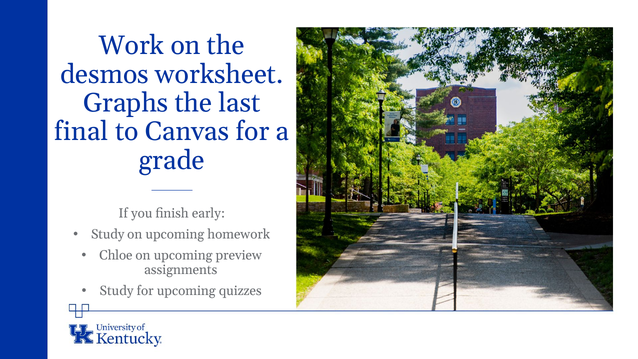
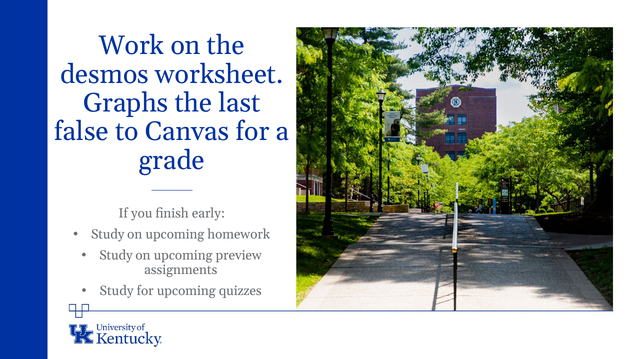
final: final -> false (81, 132)
Chloe: Chloe -> Study (116, 256)
